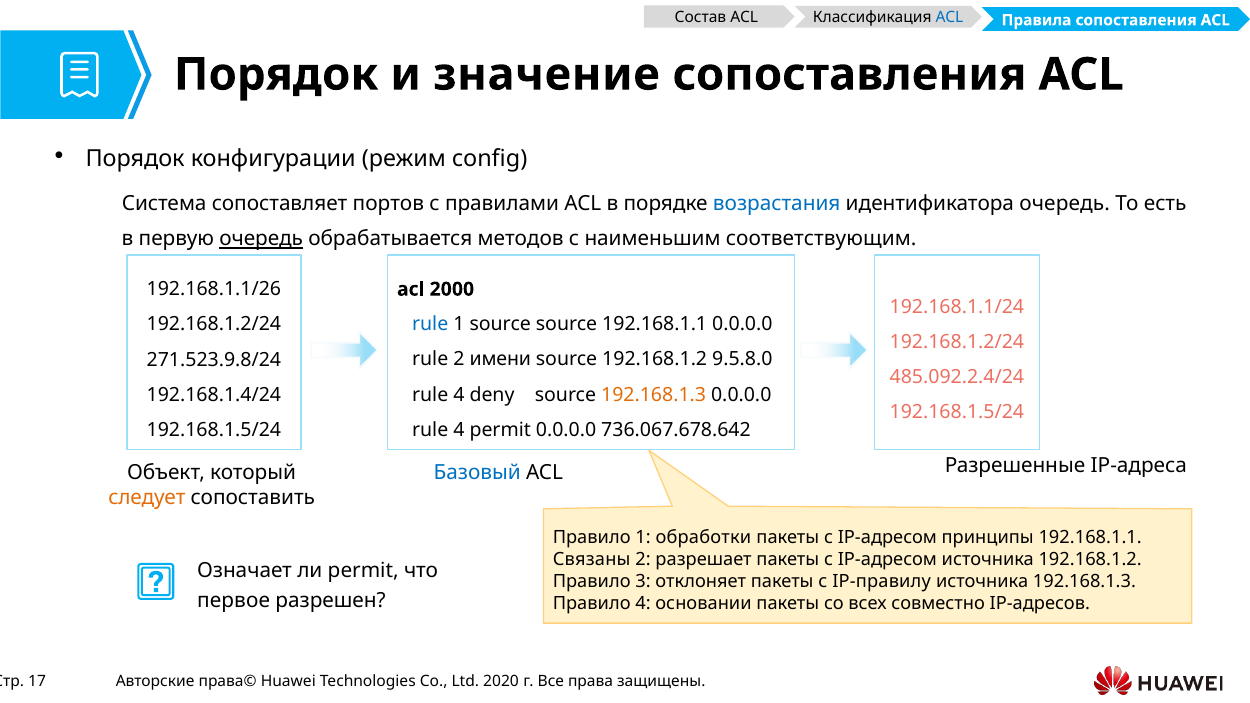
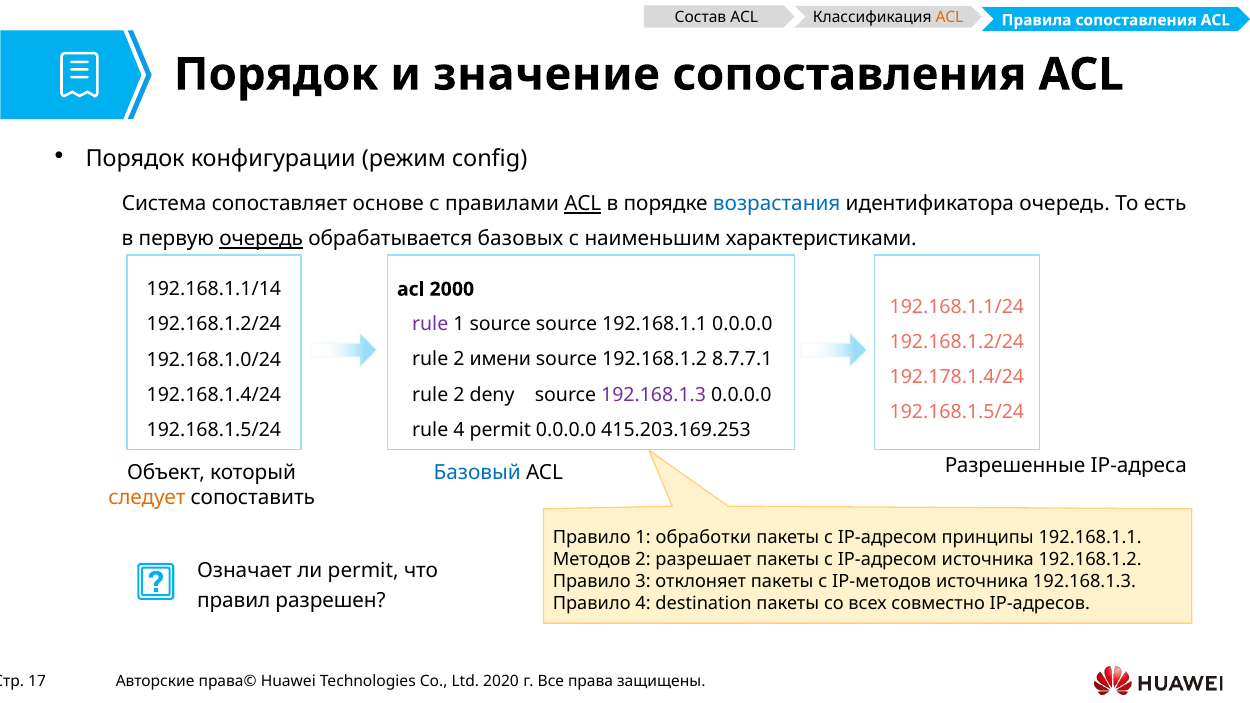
ACL colour: blue -> orange (950, 18)
портов: портов -> основе (388, 204)
ACL underline: none -> present (583, 204)
методов: методов -> базовых (521, 239)
соответствующим: соответствующим -> характеристиками (821, 239)
192.168.1.1/26: 192.168.1.1/26 -> 192.168.1.1/14 (214, 289)
rule colour: blue -> purple (430, 324)
9.5.8.0: 9.5.8.0 -> 8.7.7.1 (742, 360)
271.523.9.8/24: 271.523.9.8/24 -> 192.168.1.0/24 (214, 360)
485.092.2.4/24: 485.092.2.4/24 -> 192.178.1.4/24 (957, 377)
4: 4 -> 2 (459, 395)
192.168.1.3 colour: orange -> purple (654, 395)
736.067.678.642: 736.067.678.642 -> 415.203.169.253 (676, 430)
Связаны: Связаны -> Методов (592, 560)
IP-правилу: IP-правилу -> IP-методов (882, 582)
первое: первое -> правил (234, 600)
основании: основании -> destination (704, 604)
